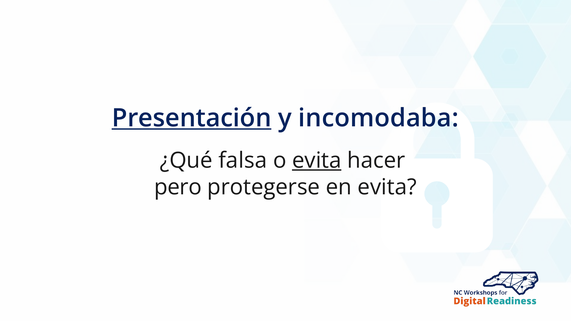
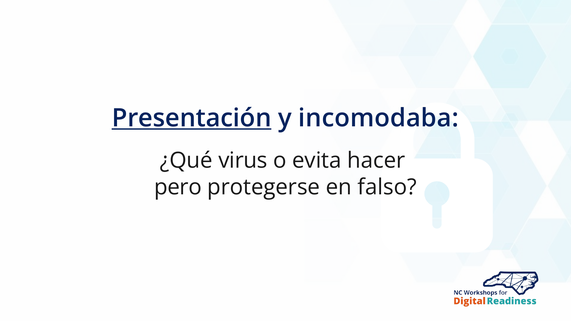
falsa: falsa -> virus (243, 161)
evita underline: present -> none (317, 161)
en evita: evita -> falso (387, 187)
